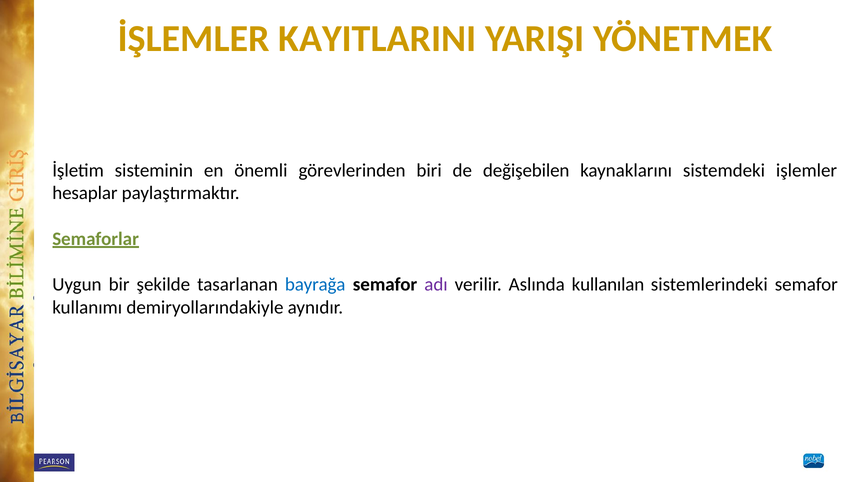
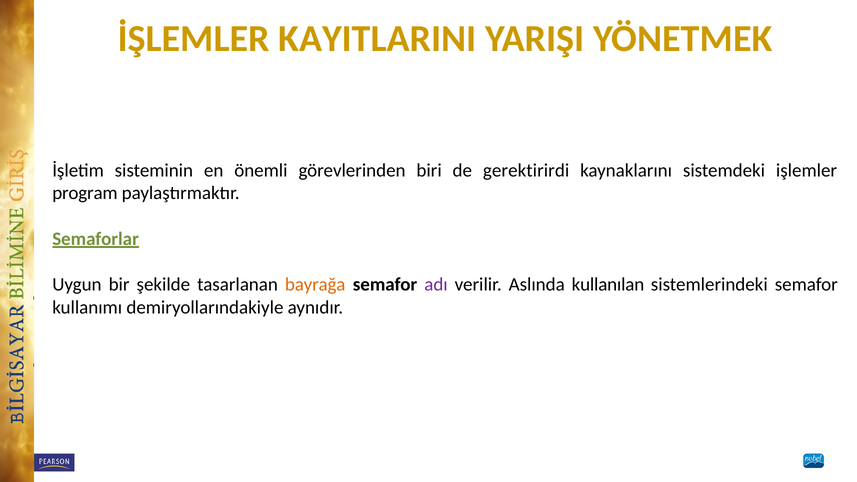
değişebilen: değişebilen -> gerektirirdi (526, 170)
hesaplar: hesaplar -> program (85, 193)
bayrağa colour: blue -> orange (315, 284)
